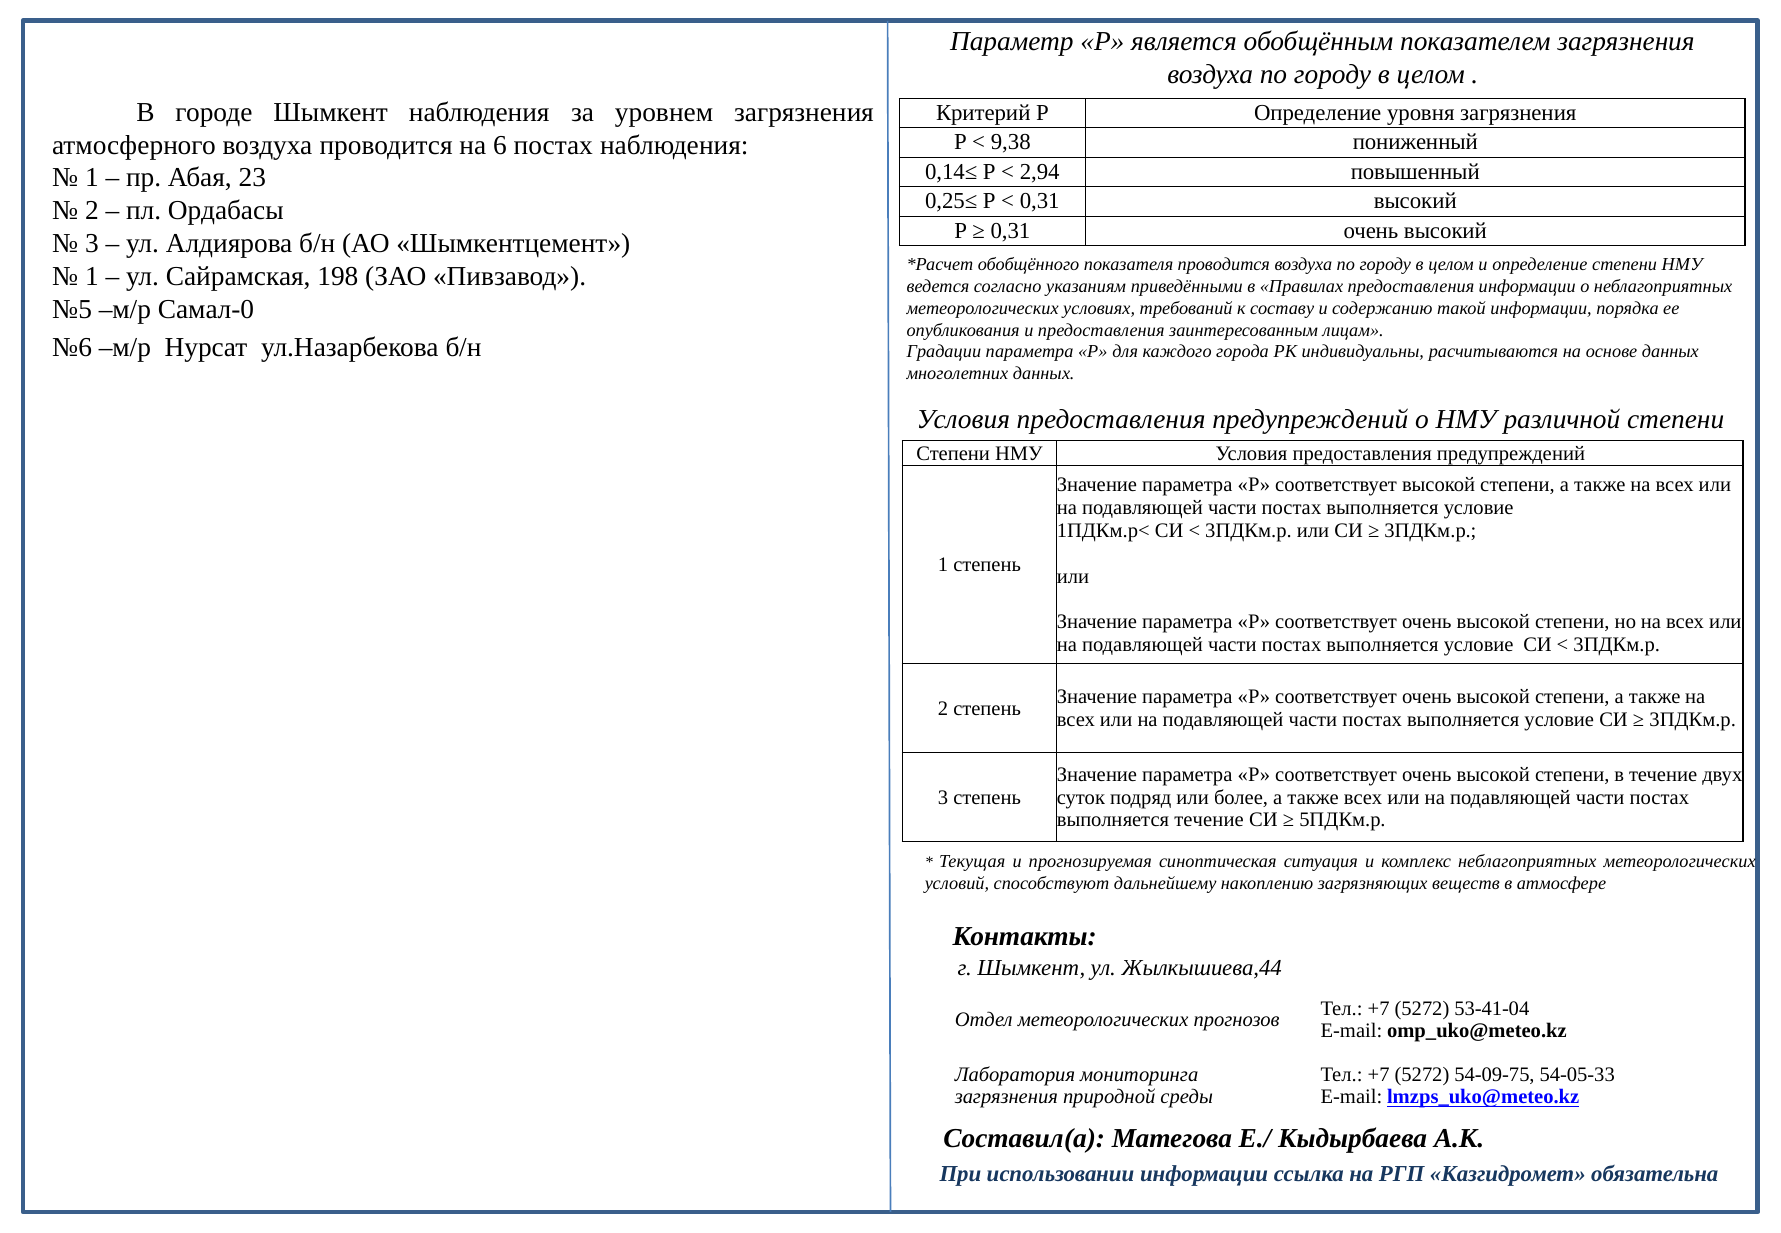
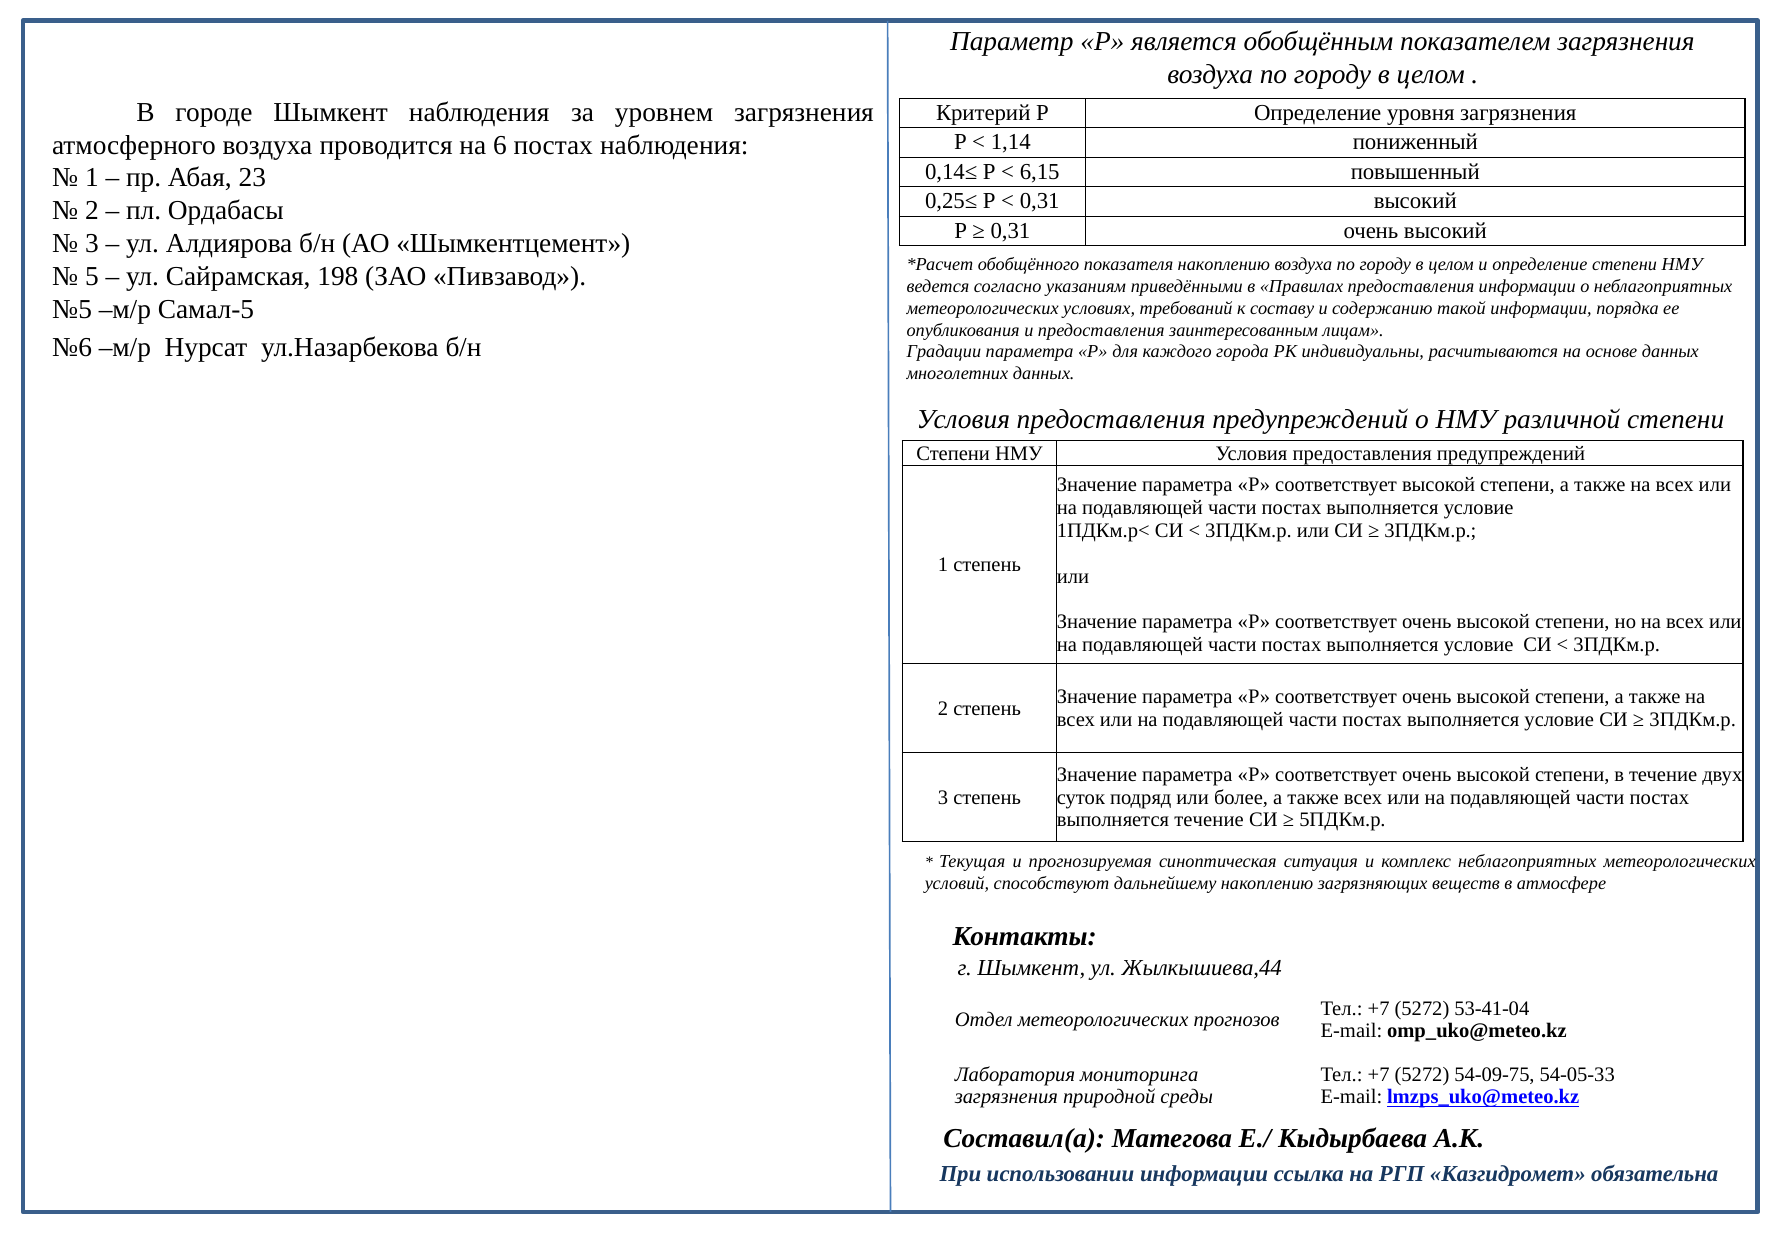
9,38: 9,38 -> 1,14 (1011, 142)
2,94: 2,94 -> 6,15 (1040, 172)
показателя проводится: проводится -> накоплению (1224, 264)
1: 1 -> 5 (92, 277)
Самал-0: Самал-0 -> Самал-5 (206, 309)
